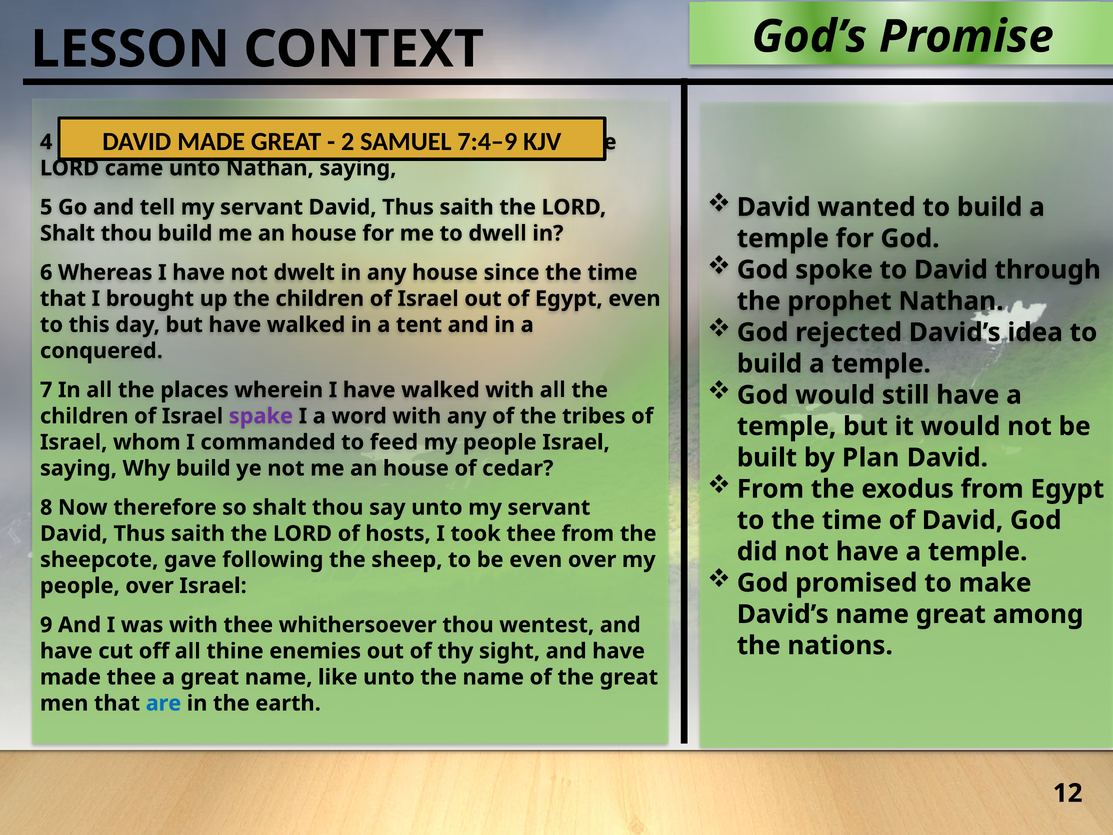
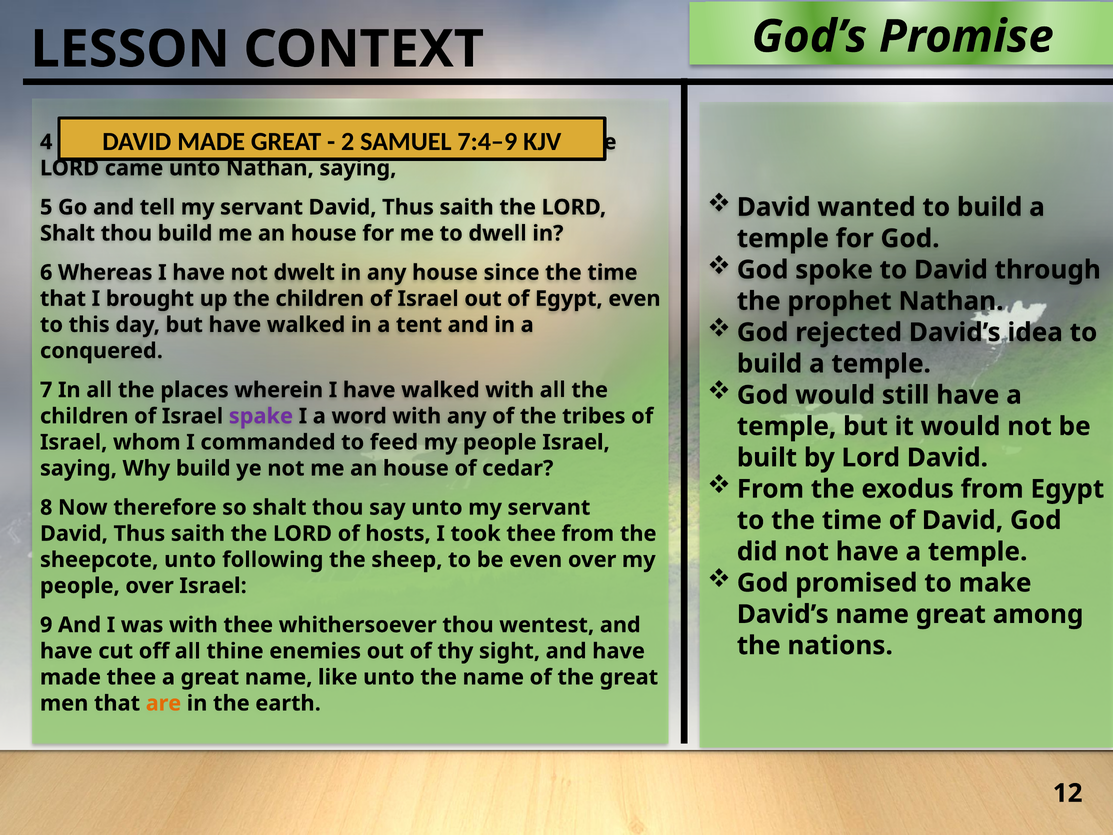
by Plan: Plan -> Lord (871, 458)
sheepcote gave: gave -> unto (190, 560)
are colour: blue -> orange (163, 703)
